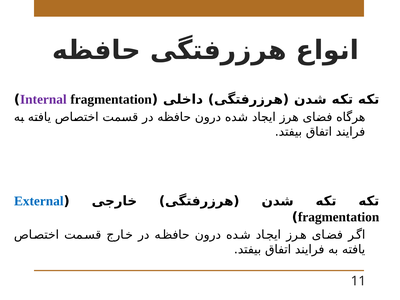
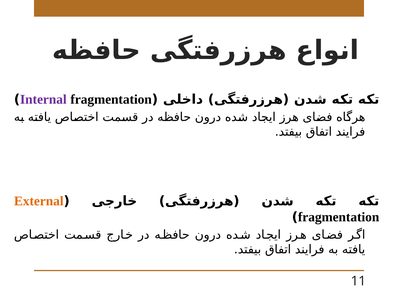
External colour: blue -> orange (39, 201)
